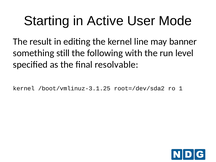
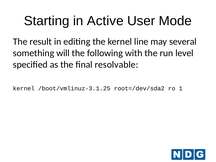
banner: banner -> several (183, 42)
still: still -> will (63, 53)
